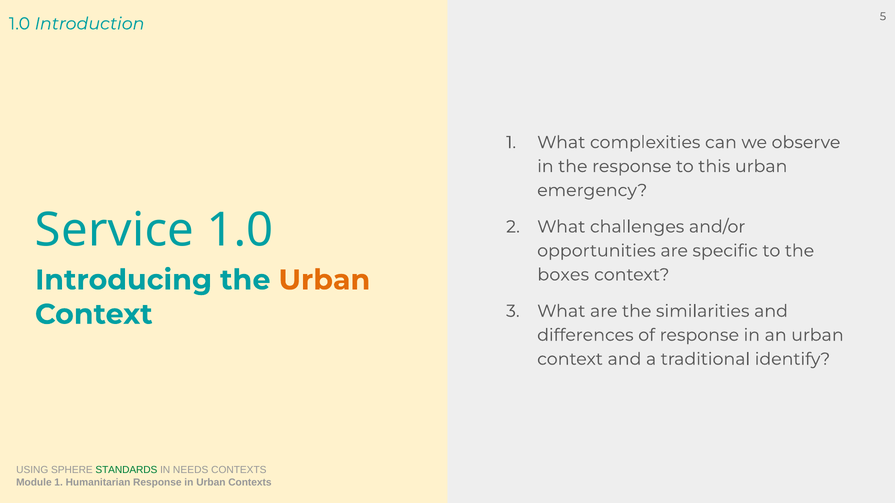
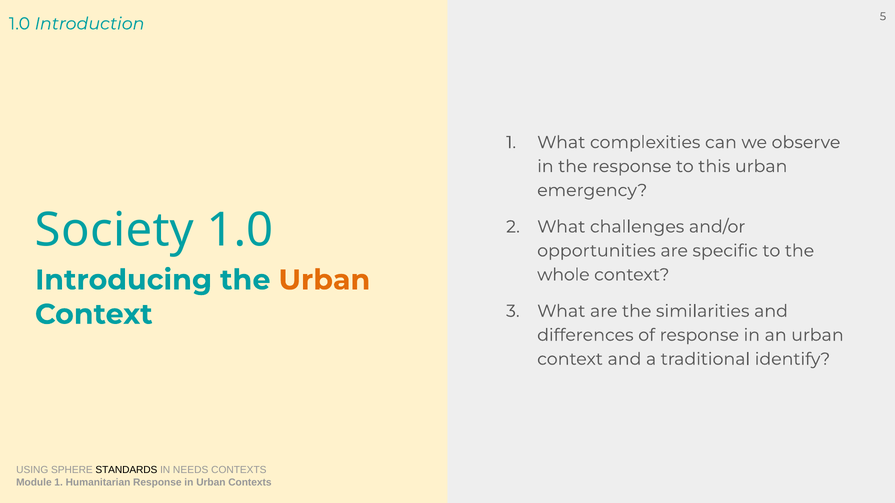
Service: Service -> Society (115, 230)
boxes: boxes -> whole (563, 275)
STANDARDS colour: green -> black (126, 470)
